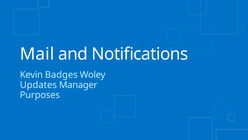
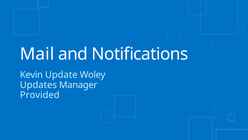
Badges: Badges -> Update (61, 75)
Purposes: Purposes -> Provided (40, 95)
